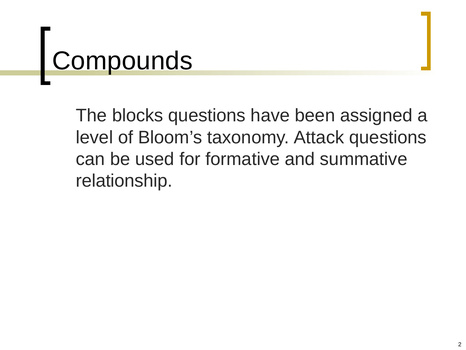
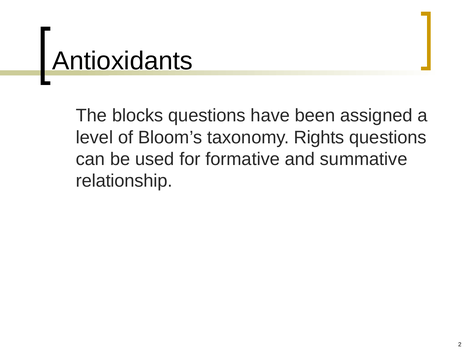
Compounds: Compounds -> Antioxidants (123, 61)
Attack: Attack -> Rights (319, 137)
